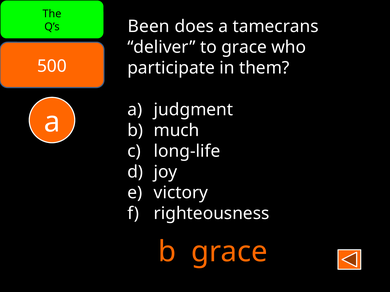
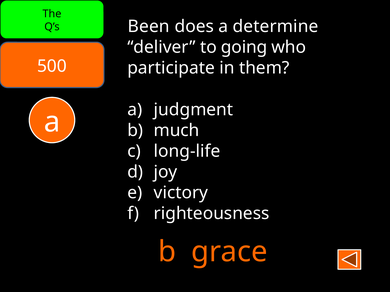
tamecrans: tamecrans -> determine (276, 27)
to grace: grace -> going (244, 47)
